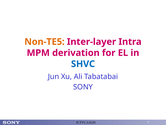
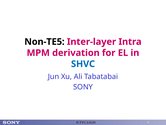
Non-TE5 colour: orange -> black (44, 42)
